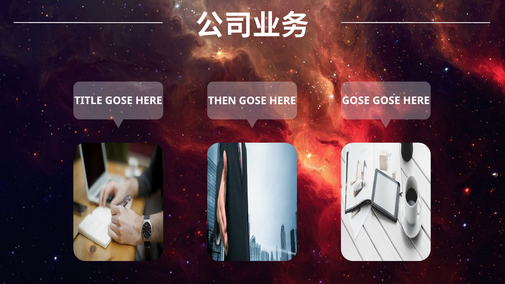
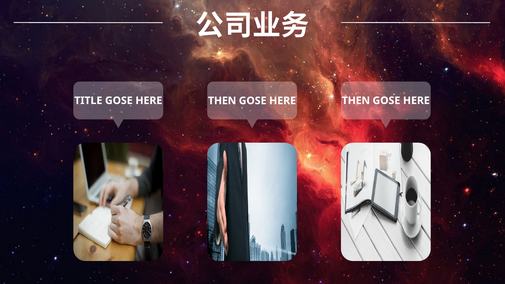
HERE GOSE: GOSE -> THEN (356, 101)
